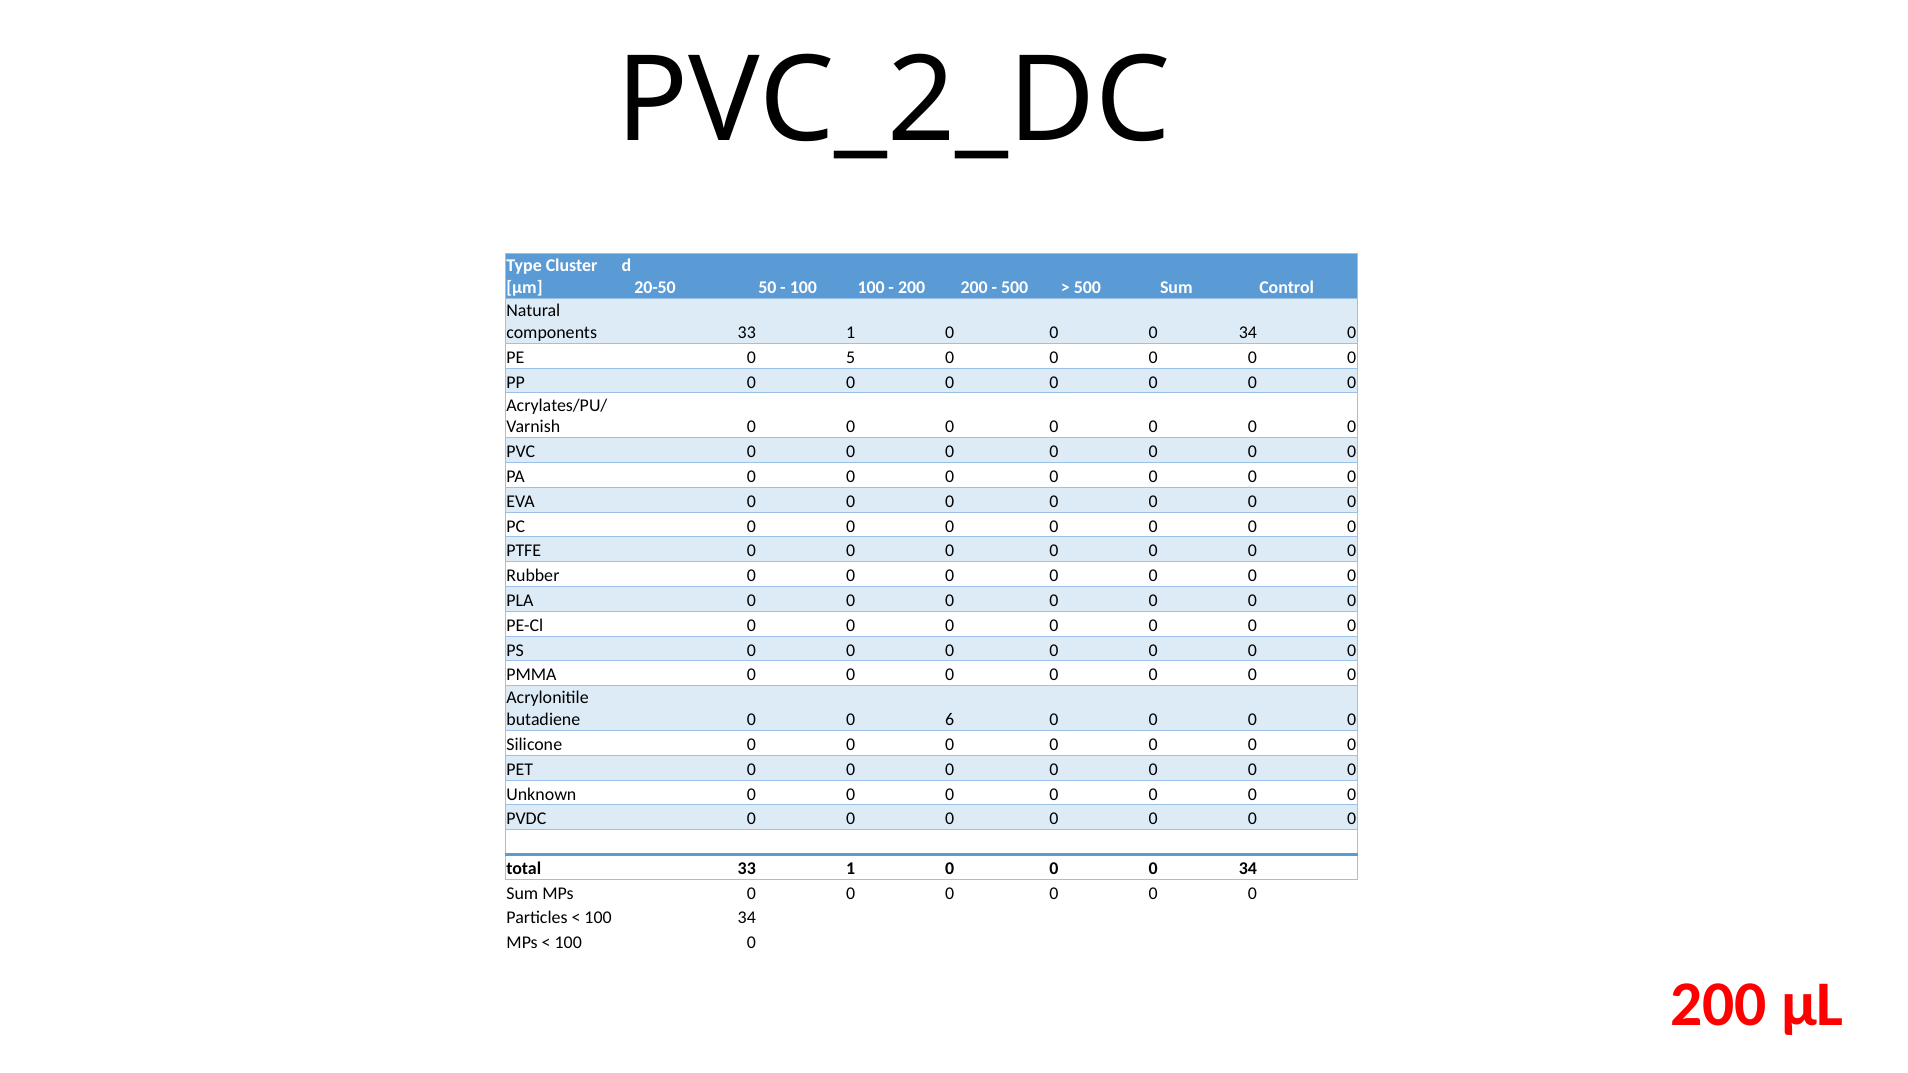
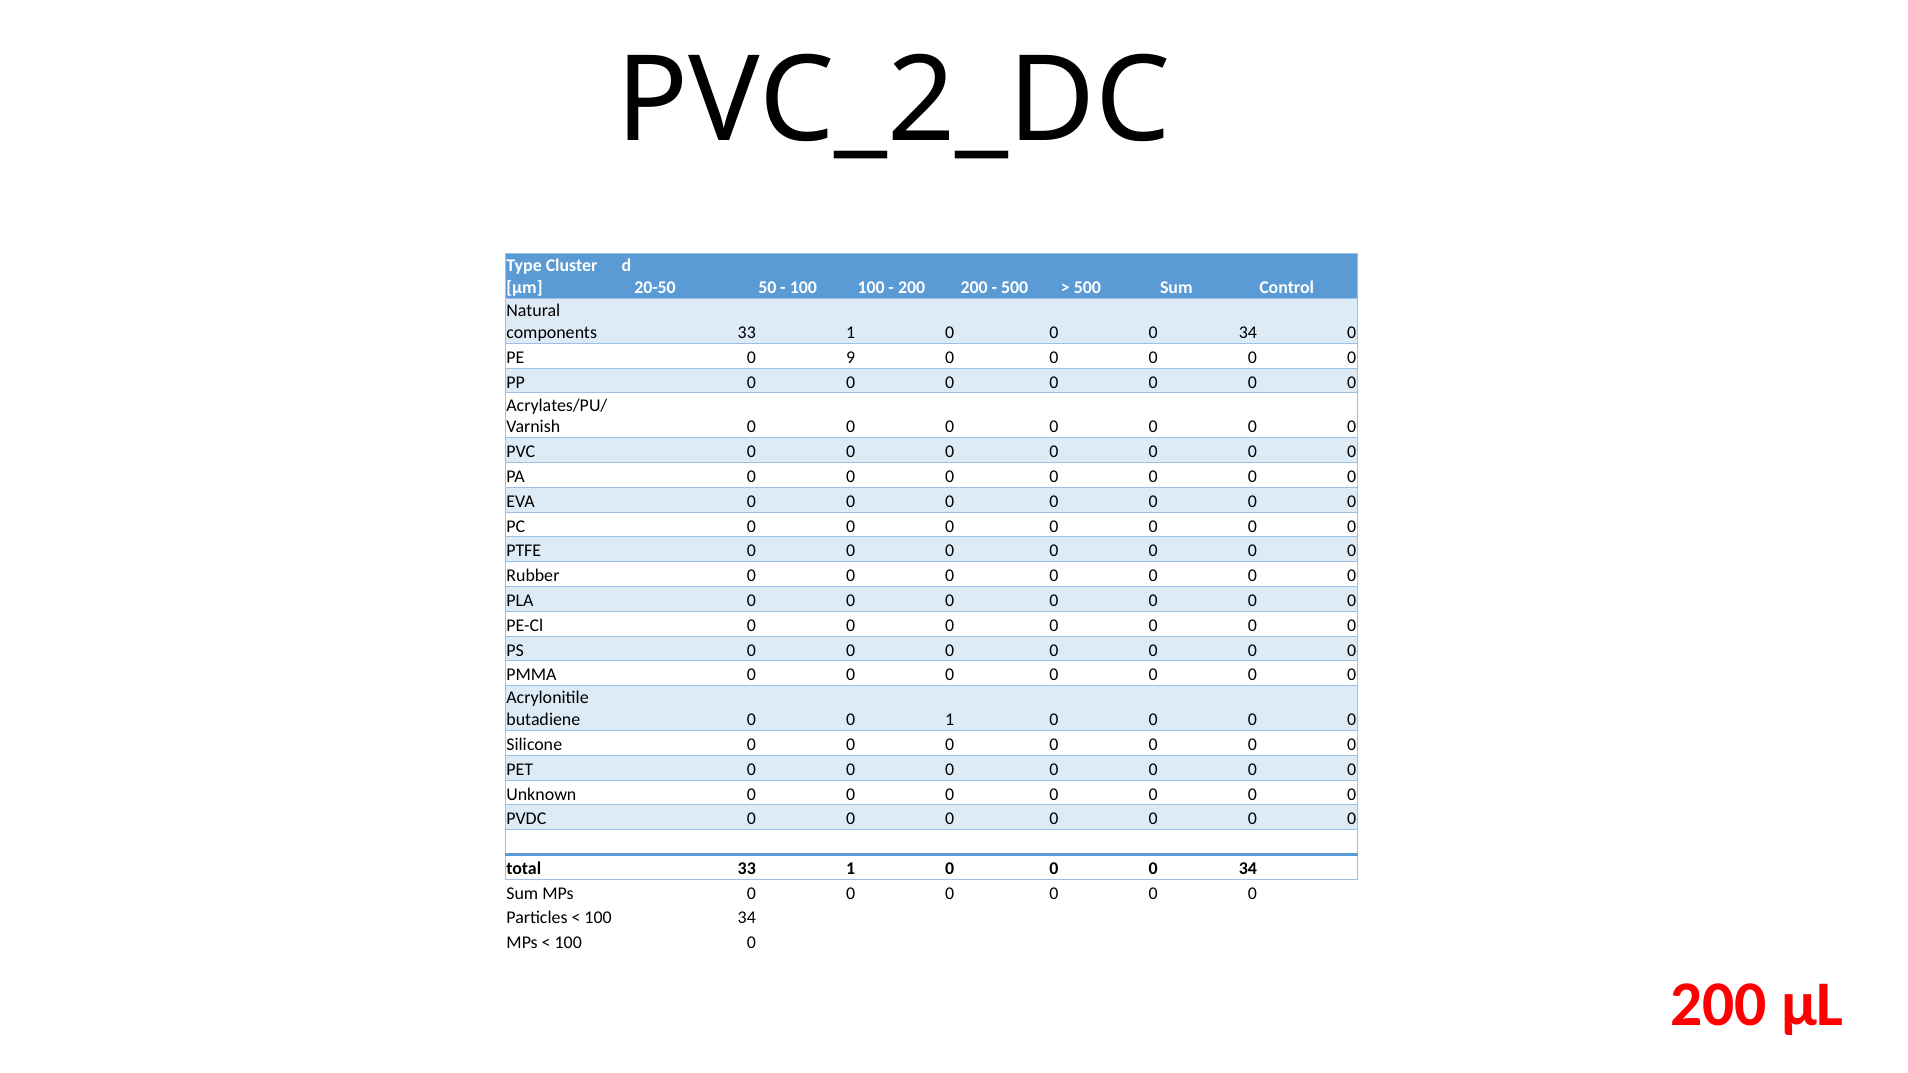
5: 5 -> 9 (851, 357)
0 6: 6 -> 1 (950, 720)
